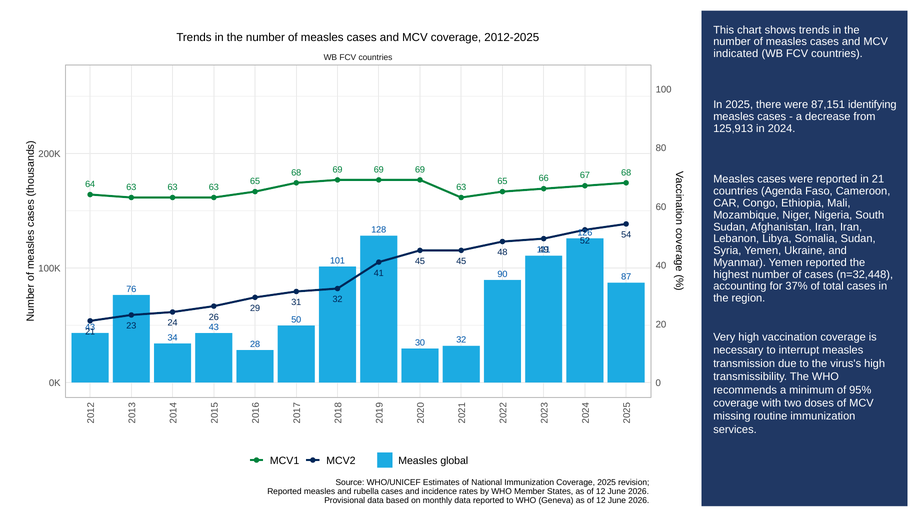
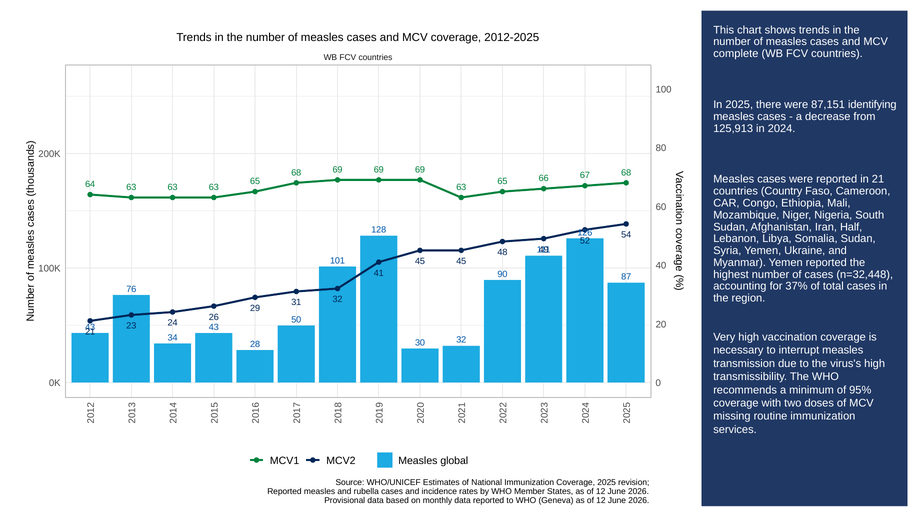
indicated: indicated -> complete (736, 54)
Agenda: Agenda -> Country (782, 191)
Iran Iran: Iran -> Half (851, 227)
